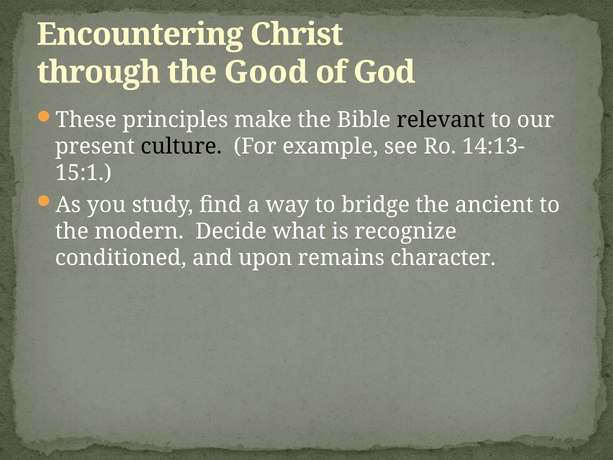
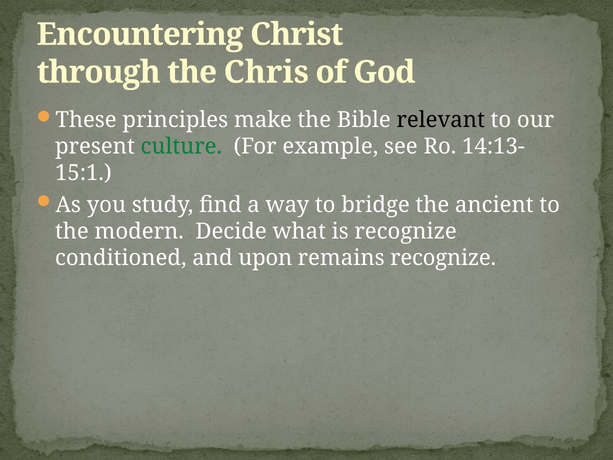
Good: Good -> Chris (266, 72)
culture colour: black -> green (181, 147)
remains character: character -> recognize (443, 258)
